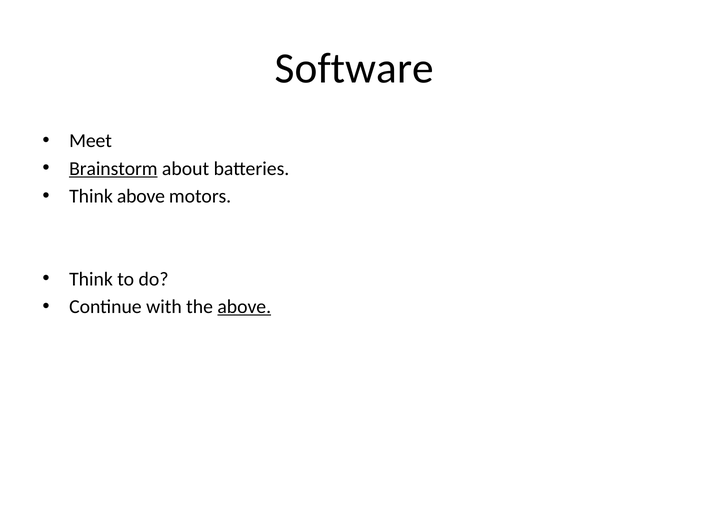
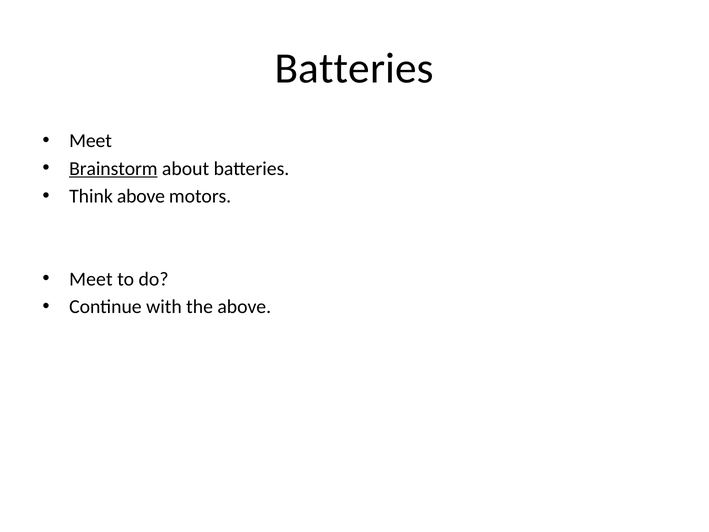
Software: Software -> Batteries (354, 69)
Think: Think -> Meet (91, 279)
above underline: present -> none (244, 306)
